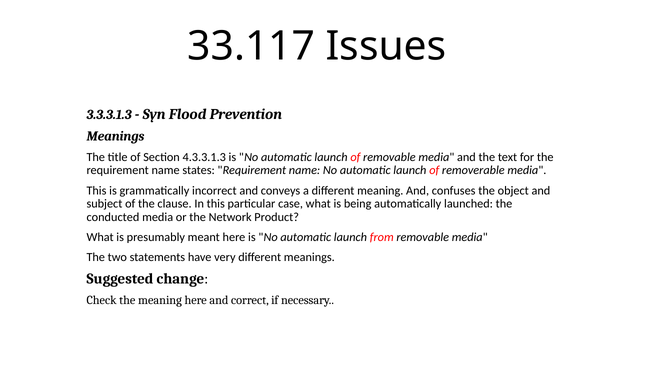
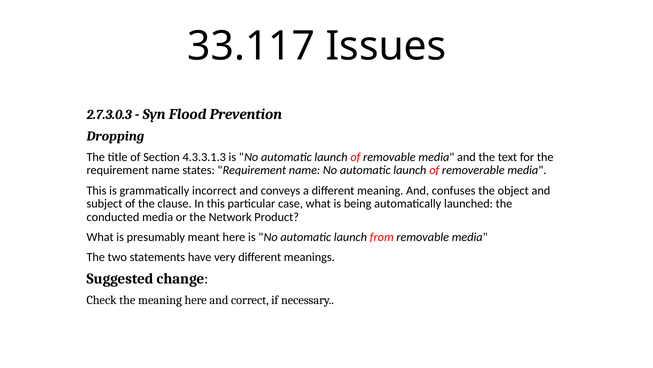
3.3.3.1.3: 3.3.3.1.3 -> 2.7.3.0.3 (109, 114)
Meanings: Meanings -> Dropping (115, 136)
